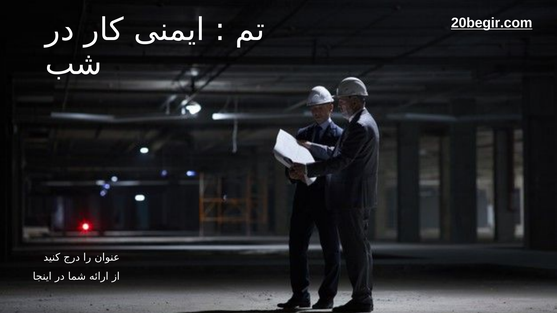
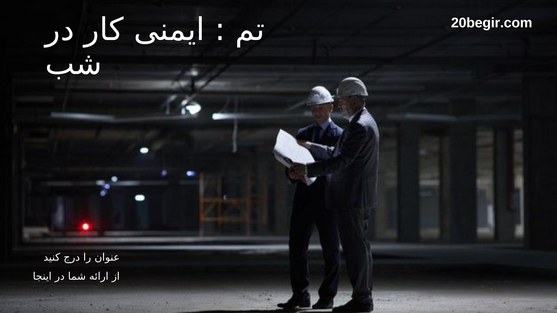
20begir.com underline: present -> none (492, 23)
